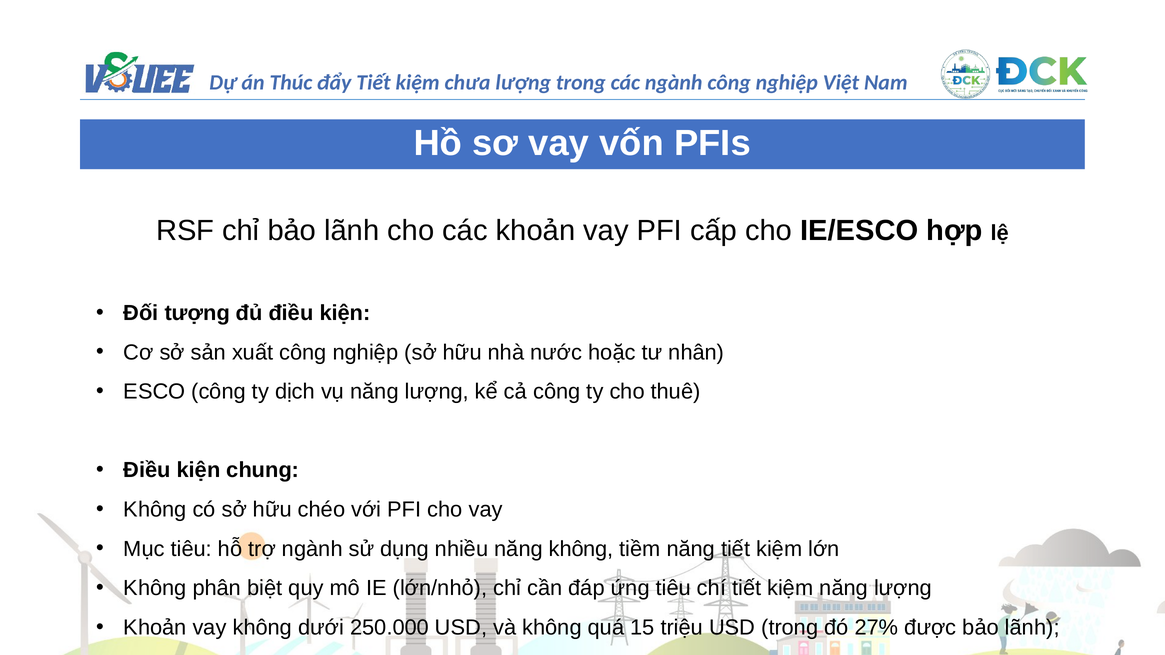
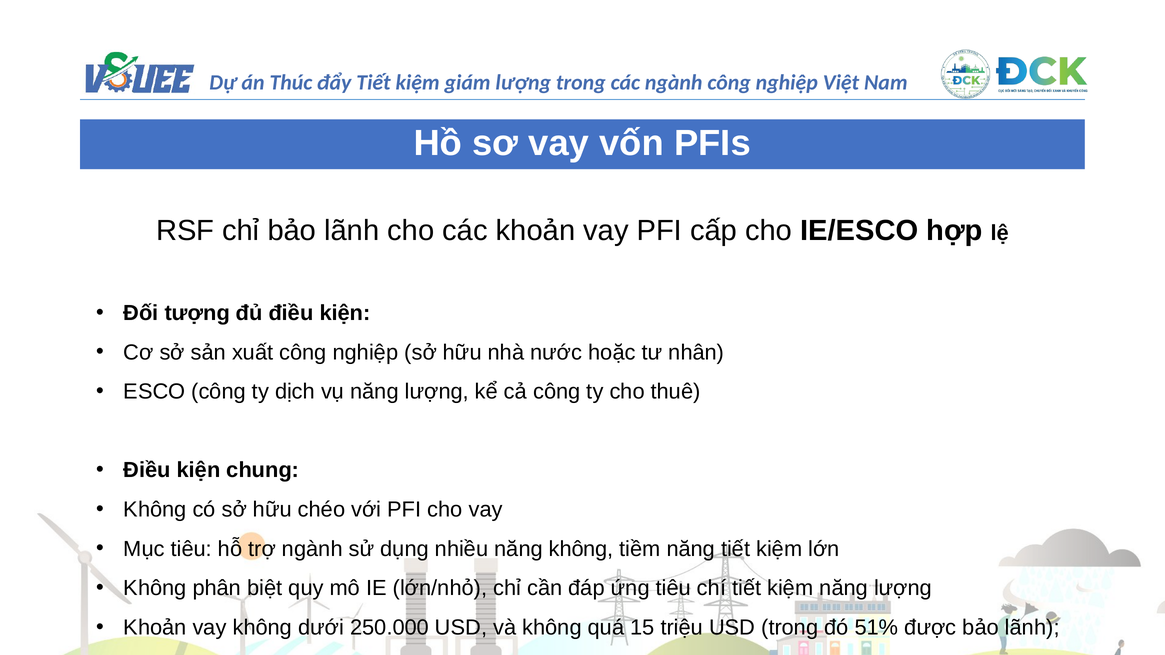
chưa: chưa -> giám (468, 83)
27%: 27% -> 51% (877, 628)
